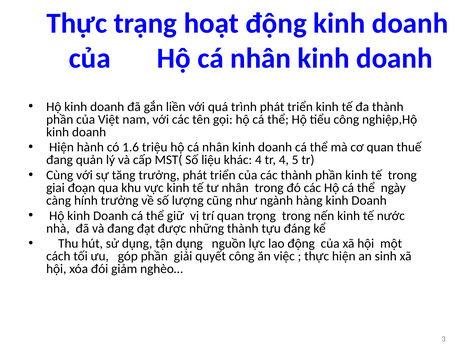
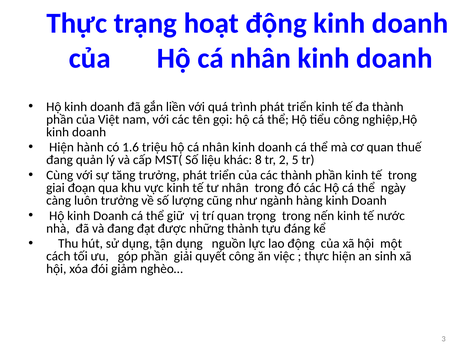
khác 4: 4 -> 8 (258, 160)
tr 4: 4 -> 2 (284, 160)
hính: hính -> luôn (86, 201)
